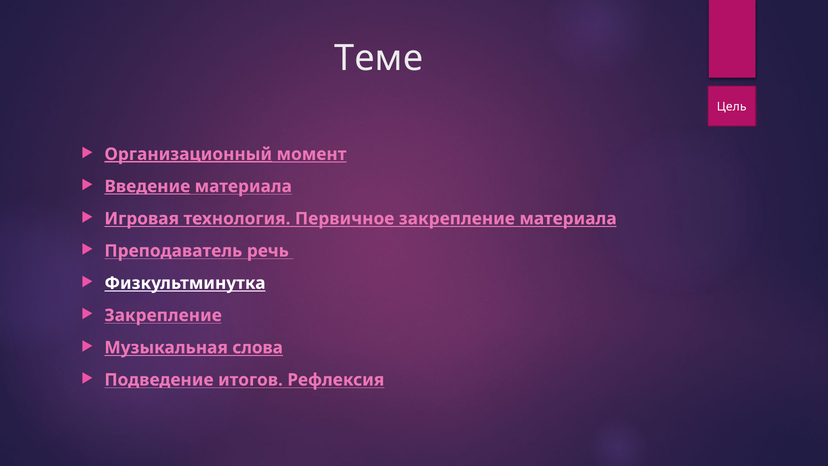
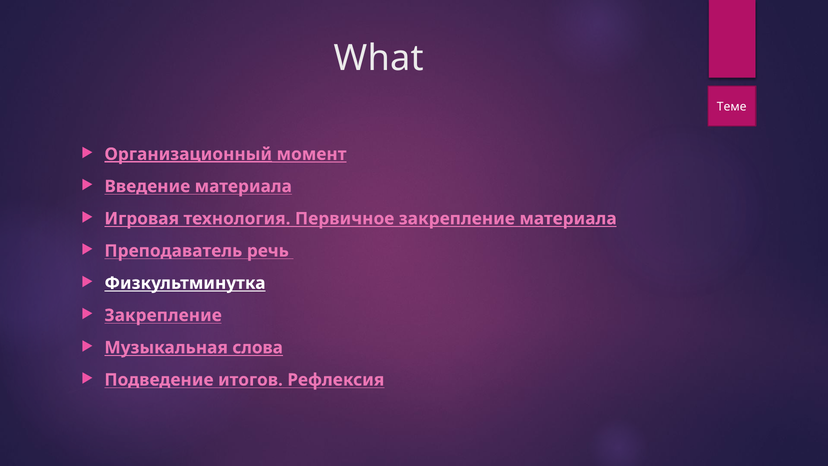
Теме: Теме -> What (379, 58)
Цель: Цель -> Теме (732, 107)
Введение underline: present -> none (147, 186)
